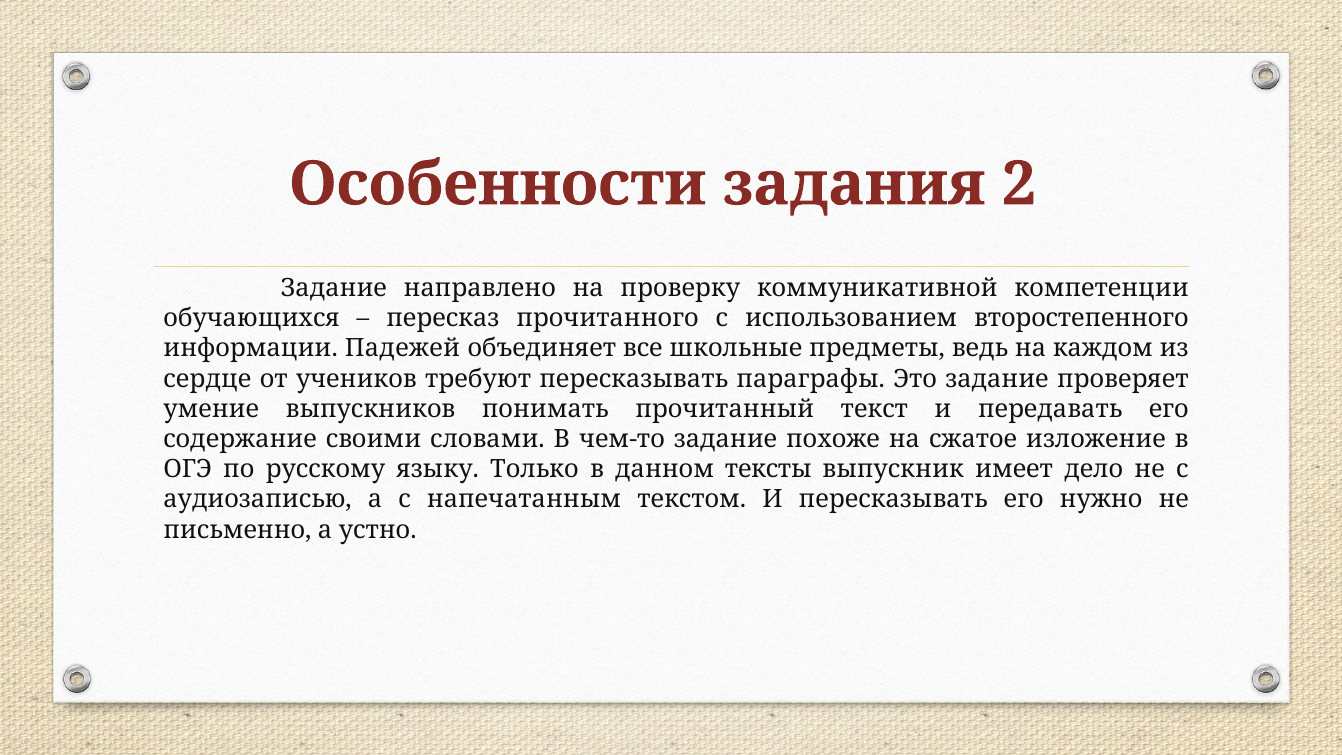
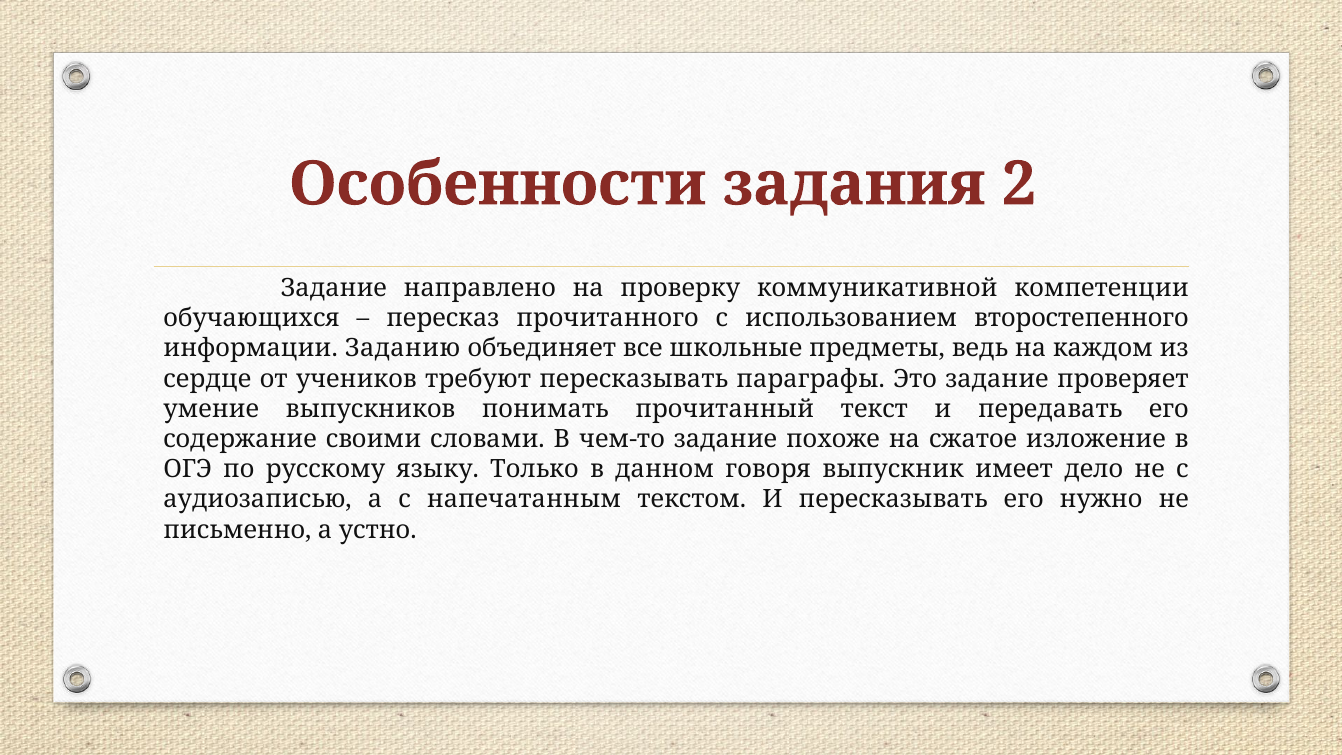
Падежей: Падежей -> Заданию (402, 349)
тексты: тексты -> говоря (768, 469)
